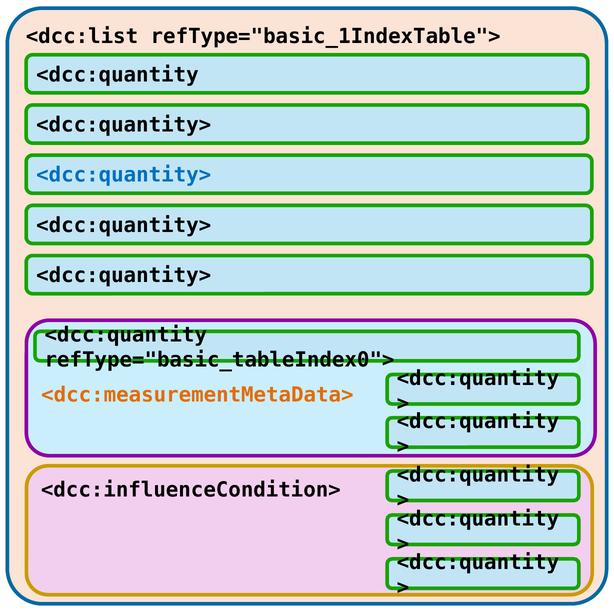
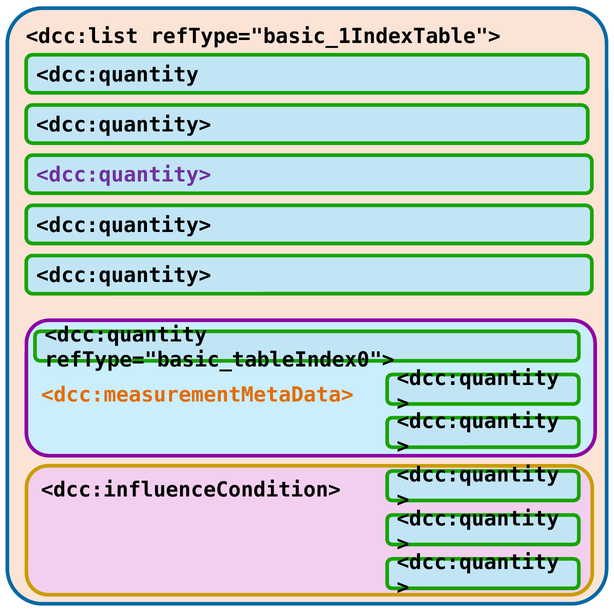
<dcc:quantity> colour: blue -> purple (124, 175)
